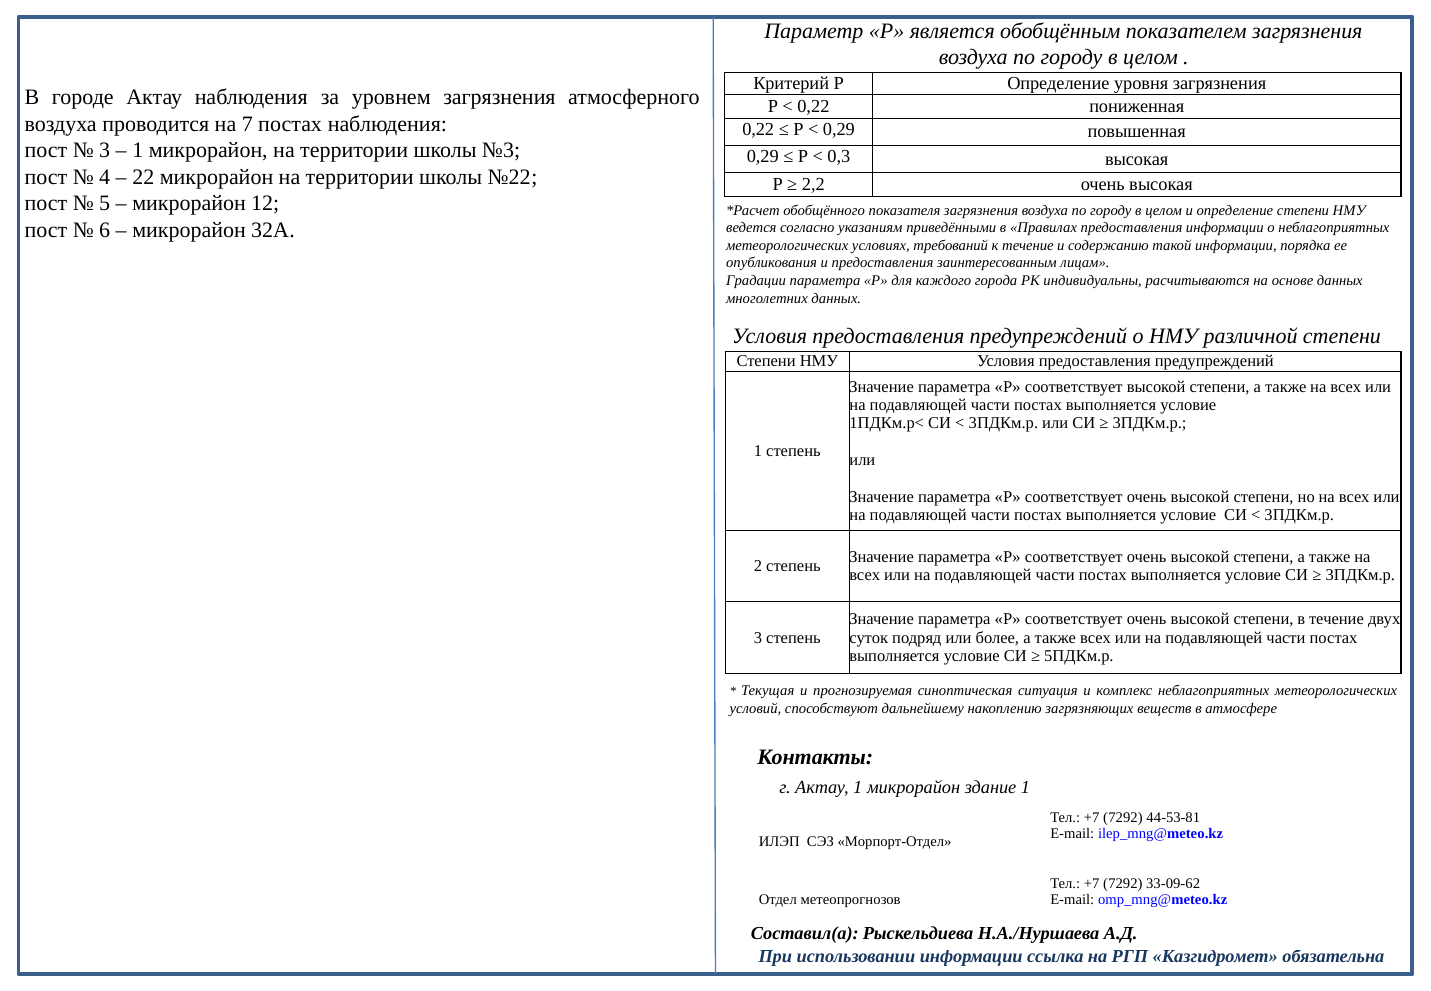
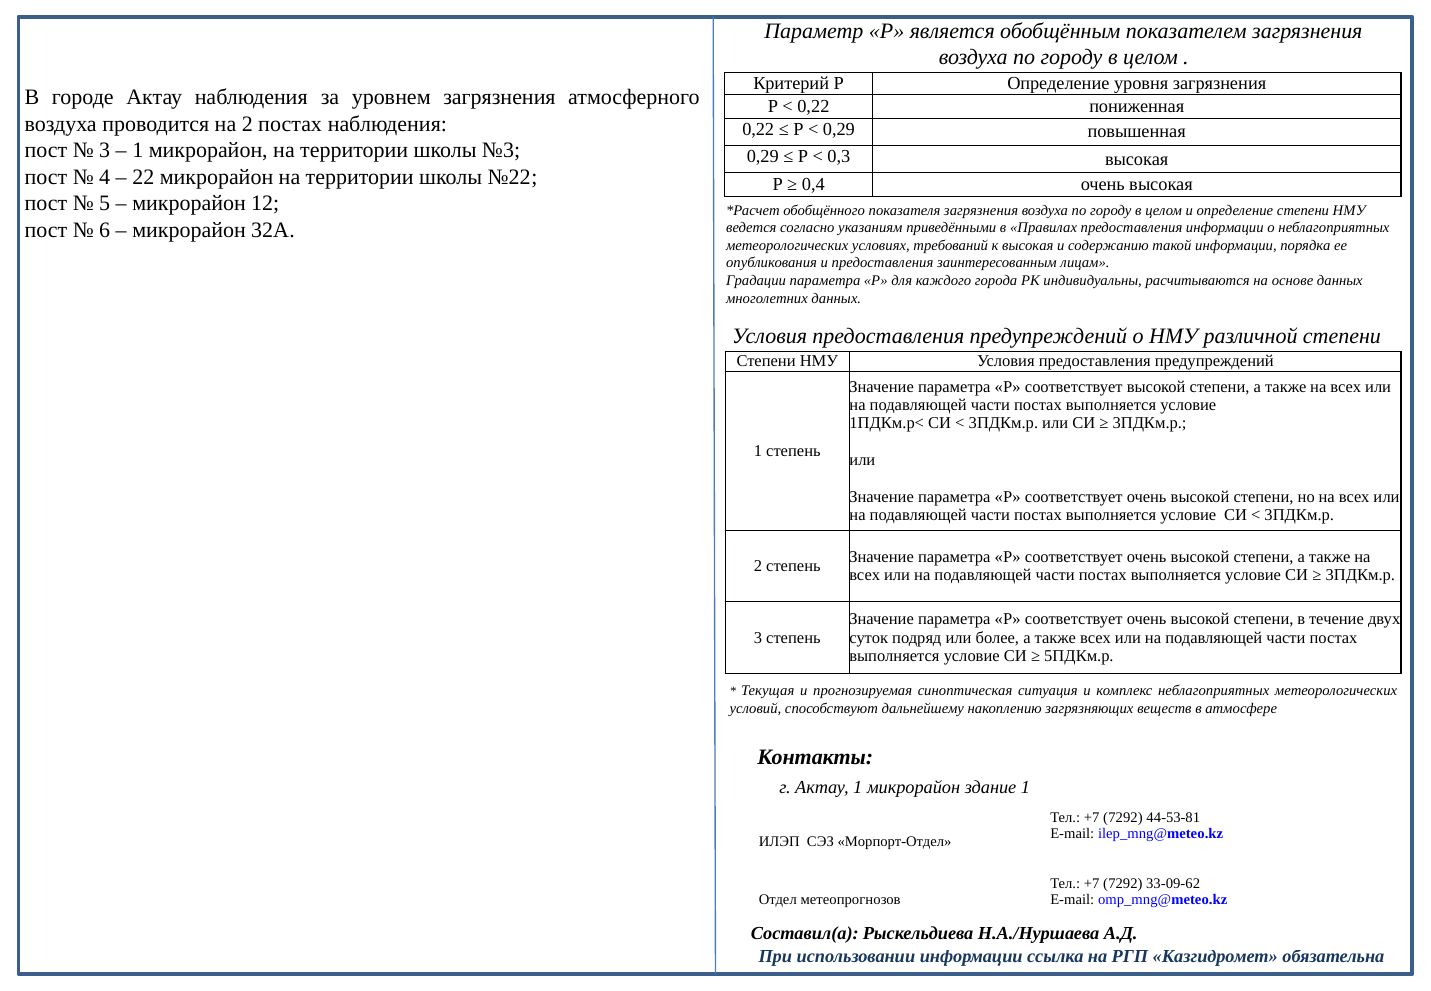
на 7: 7 -> 2 (247, 124)
2,2: 2,2 -> 0,4 (813, 184)
к течение: течение -> высокая (1028, 245)
